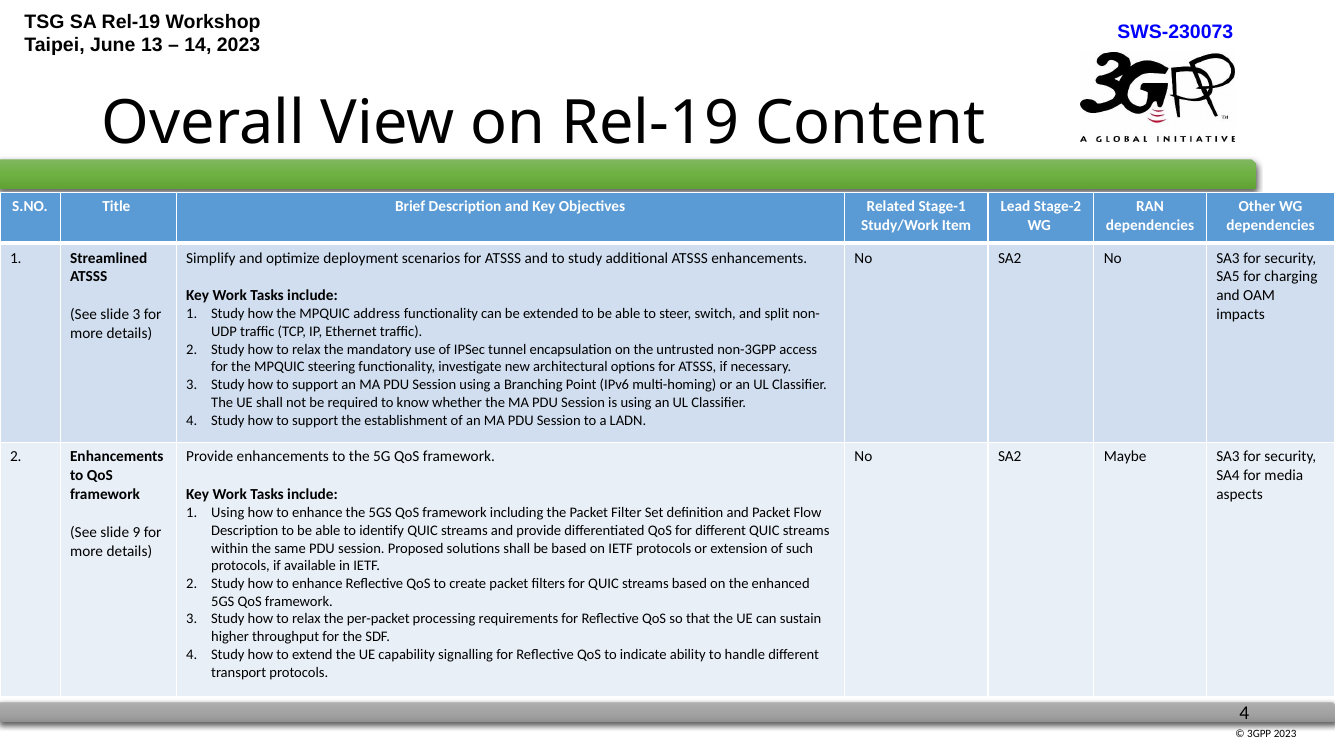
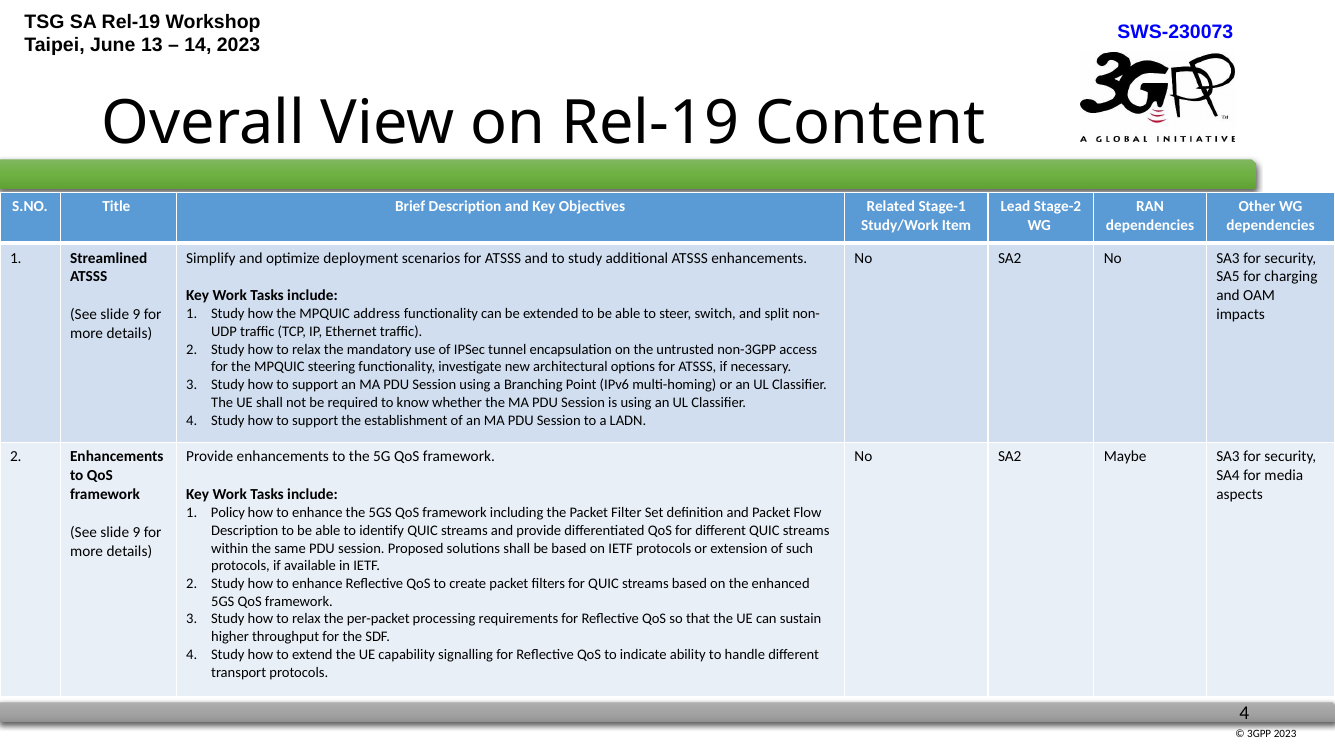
3: 3 -> 9 (136, 315)
1 Using: Using -> Policy (228, 513)
